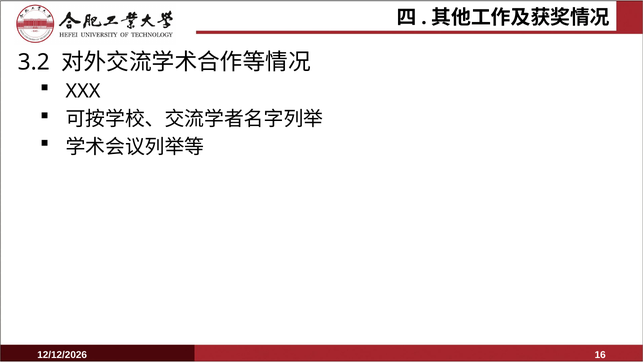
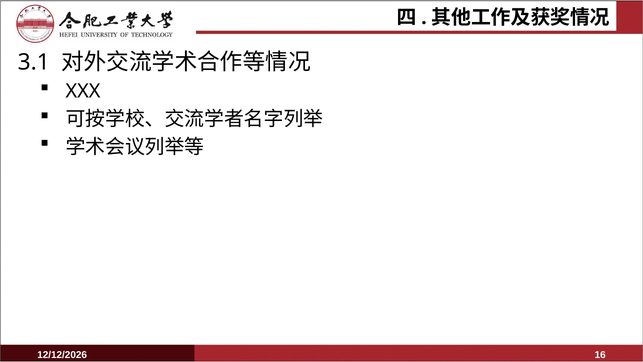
3.2: 3.2 -> 3.1 (34, 62)
